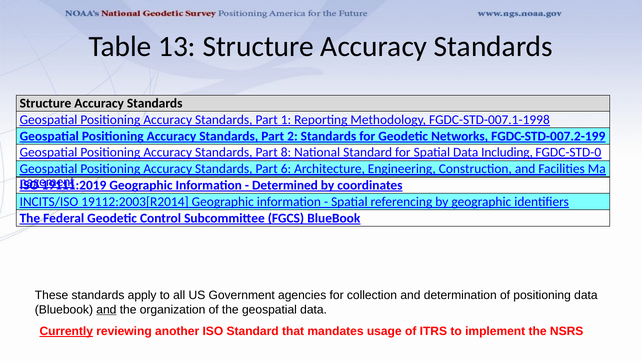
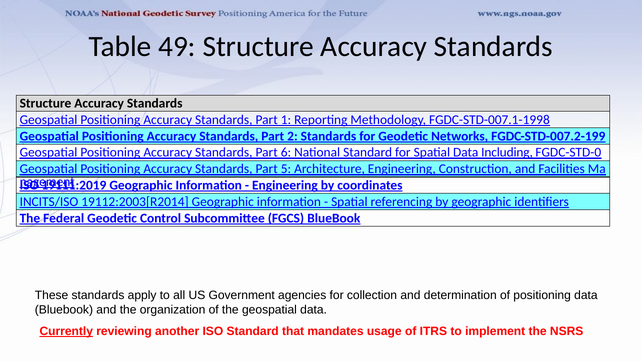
13: 13 -> 49 (177, 47)
Part 8: 8 -> 6 (286, 153)
6: 6 -> 5 (286, 169)
Determined: Determined -> Engineering (285, 185)
and underline: present -> none (106, 310)
